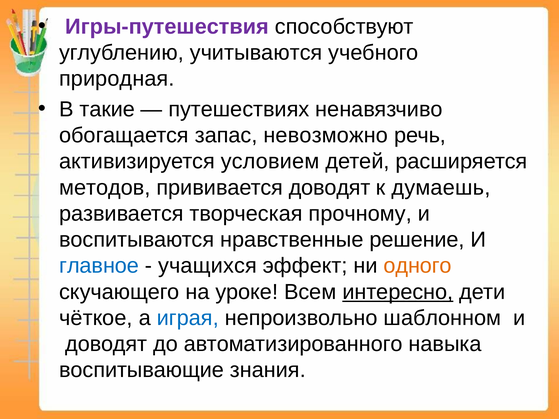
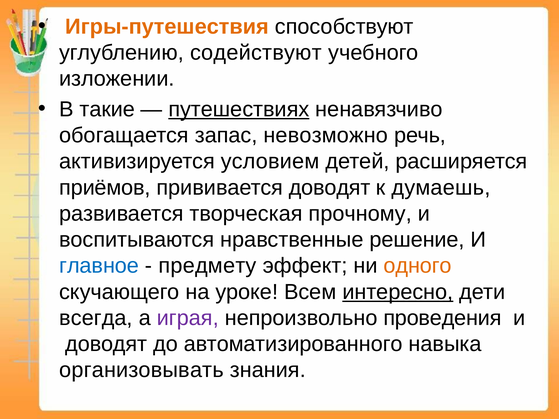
Игры-путешествия colour: purple -> orange (167, 27)
учитываются: учитываются -> содействуют (256, 53)
природная: природная -> изложении (117, 79)
путешествиях underline: none -> present (239, 109)
методов: методов -> приёмов (105, 188)
учащихся: учащихся -> предмету (207, 266)
чёткое: чёткое -> всегда (96, 318)
играя colour: blue -> purple (188, 318)
шаблонном: шаблонном -> проведения (443, 318)
воспитывающие: воспитывающие -> организовывать (141, 370)
